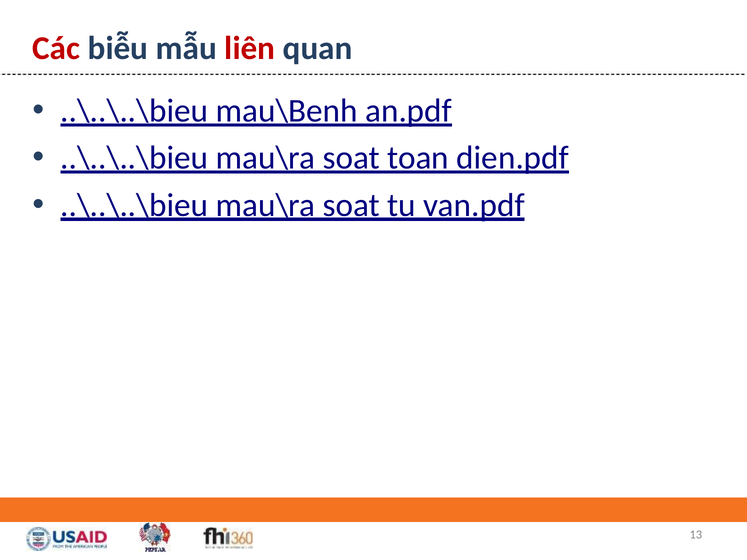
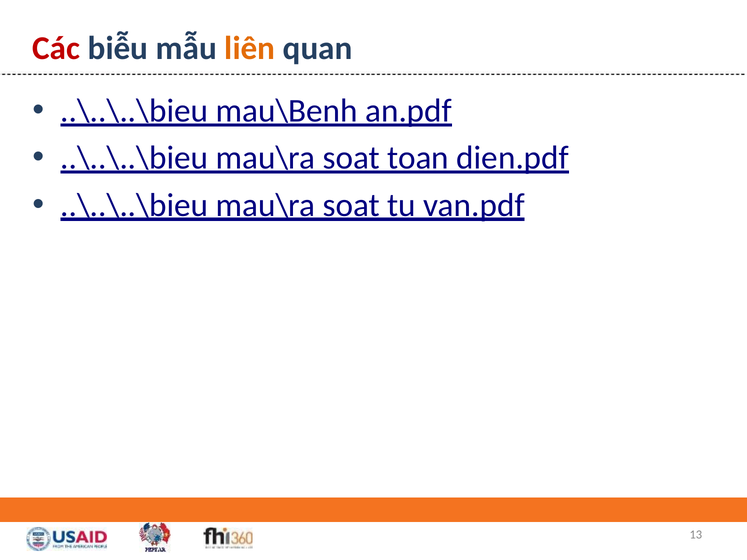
liên colour: red -> orange (250, 48)
